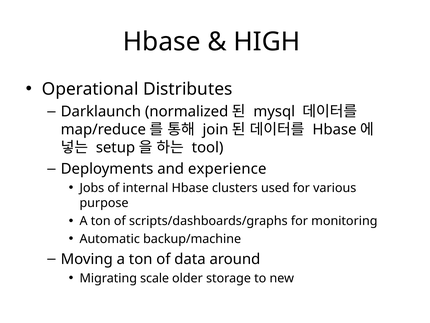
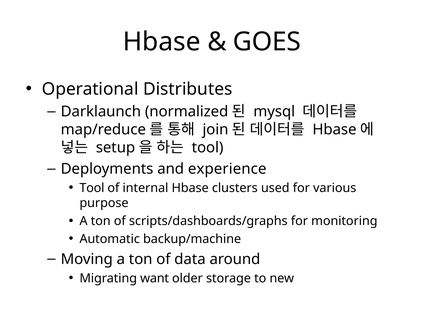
HIGH: HIGH -> GOES (267, 42)
Jobs: Jobs -> Tool (92, 188)
scale: scale -> want (155, 278)
